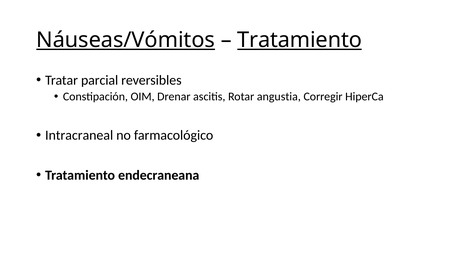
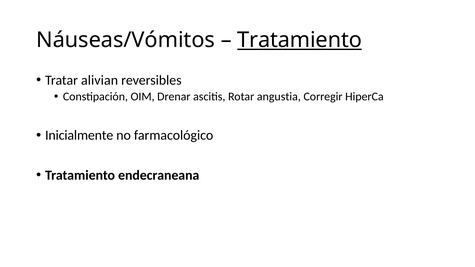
Náuseas/Vómitos underline: present -> none (126, 40)
parcial: parcial -> alivian (100, 80)
Intracraneal: Intracraneal -> Inicialmente (79, 135)
